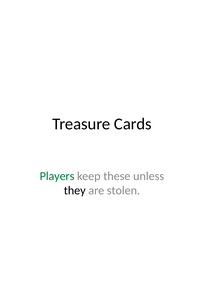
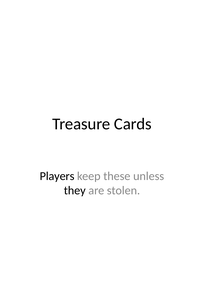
Players colour: green -> black (57, 176)
